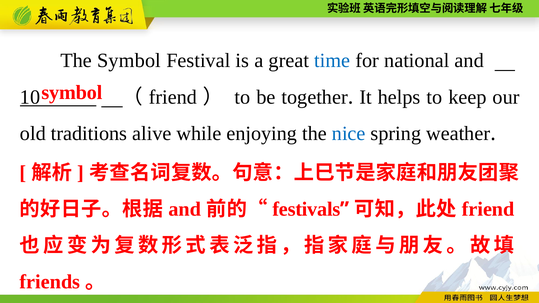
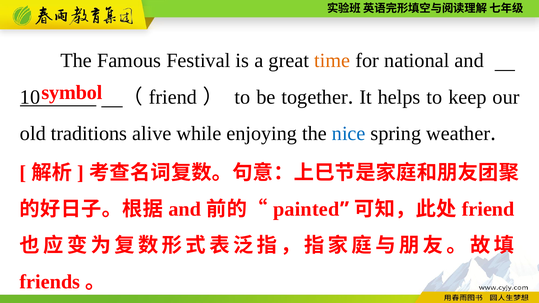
The Symbol: Symbol -> Famous (129, 61)
time colour: blue -> orange (332, 61)
festivals: festivals -> painted (306, 209)
